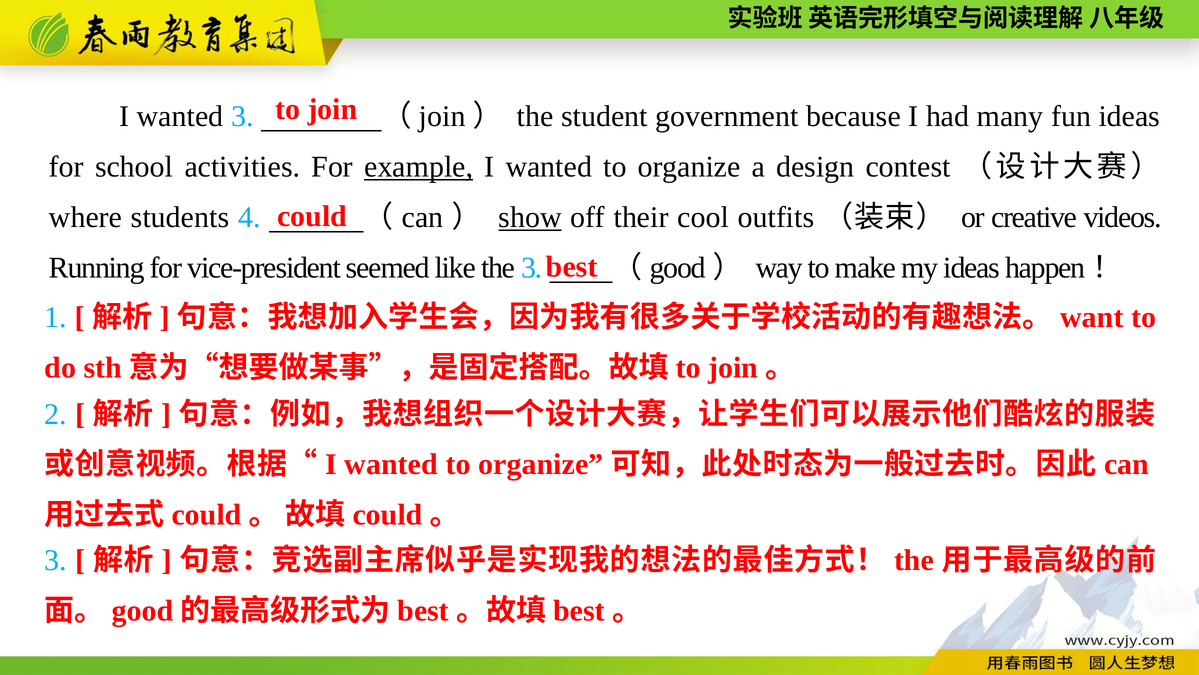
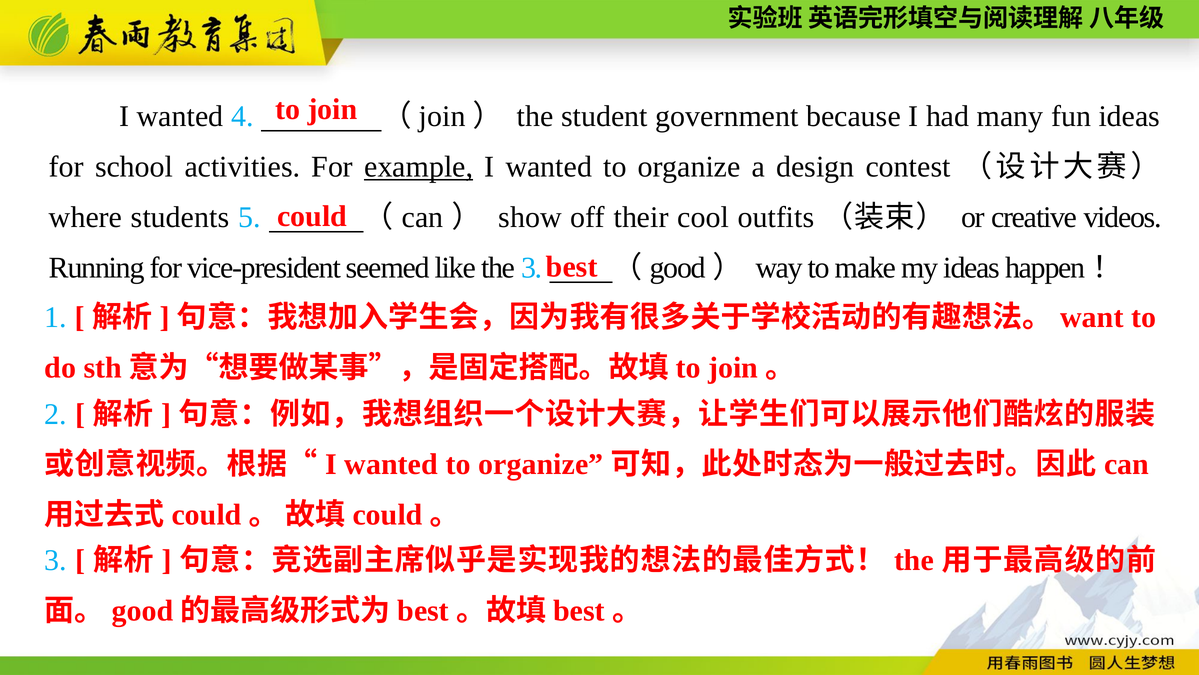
wanted 3: 3 -> 4 (242, 116)
4: 4 -> 5 (249, 217)
show underline: present -> none (530, 217)
